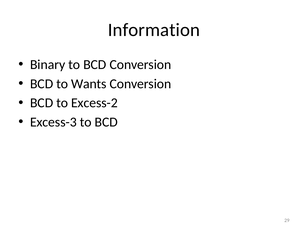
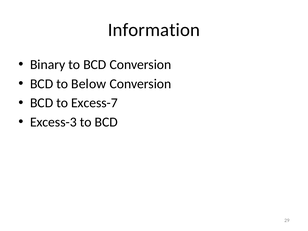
Wants: Wants -> Below (89, 84)
Excess-2: Excess-2 -> Excess-7 (94, 103)
